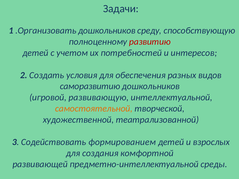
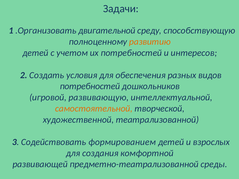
.Организовать дошкольников: дошкольников -> двигательной (107, 31)
развитию colour: red -> orange (150, 42)
саморазвитию: саморазвитию -> потребностей (90, 86)
предметно-интеллектуальной: предметно-интеллектуальной -> предметно-театрализованной (134, 164)
